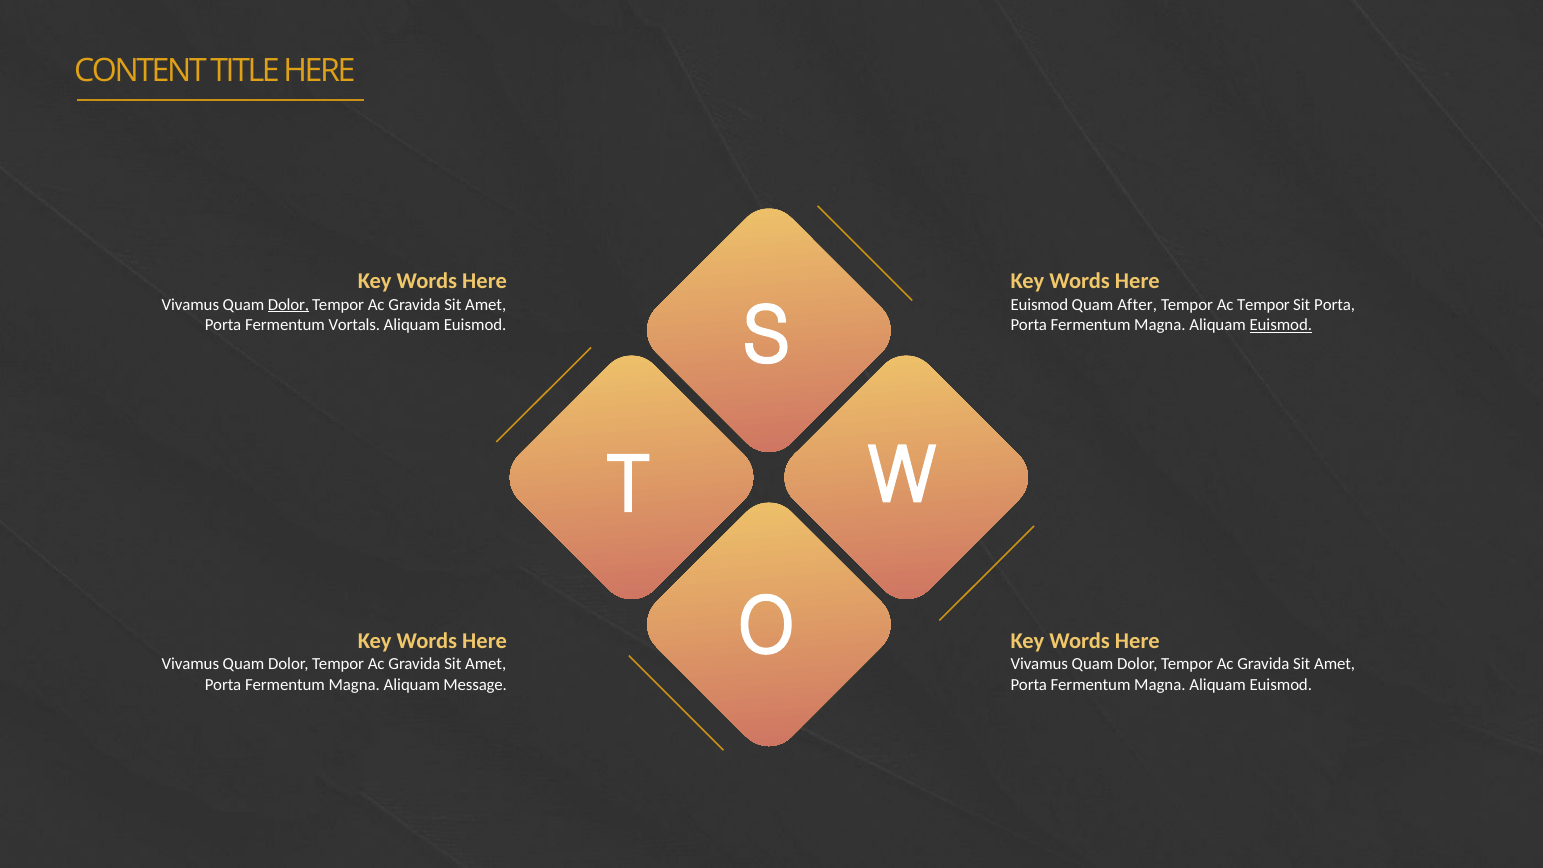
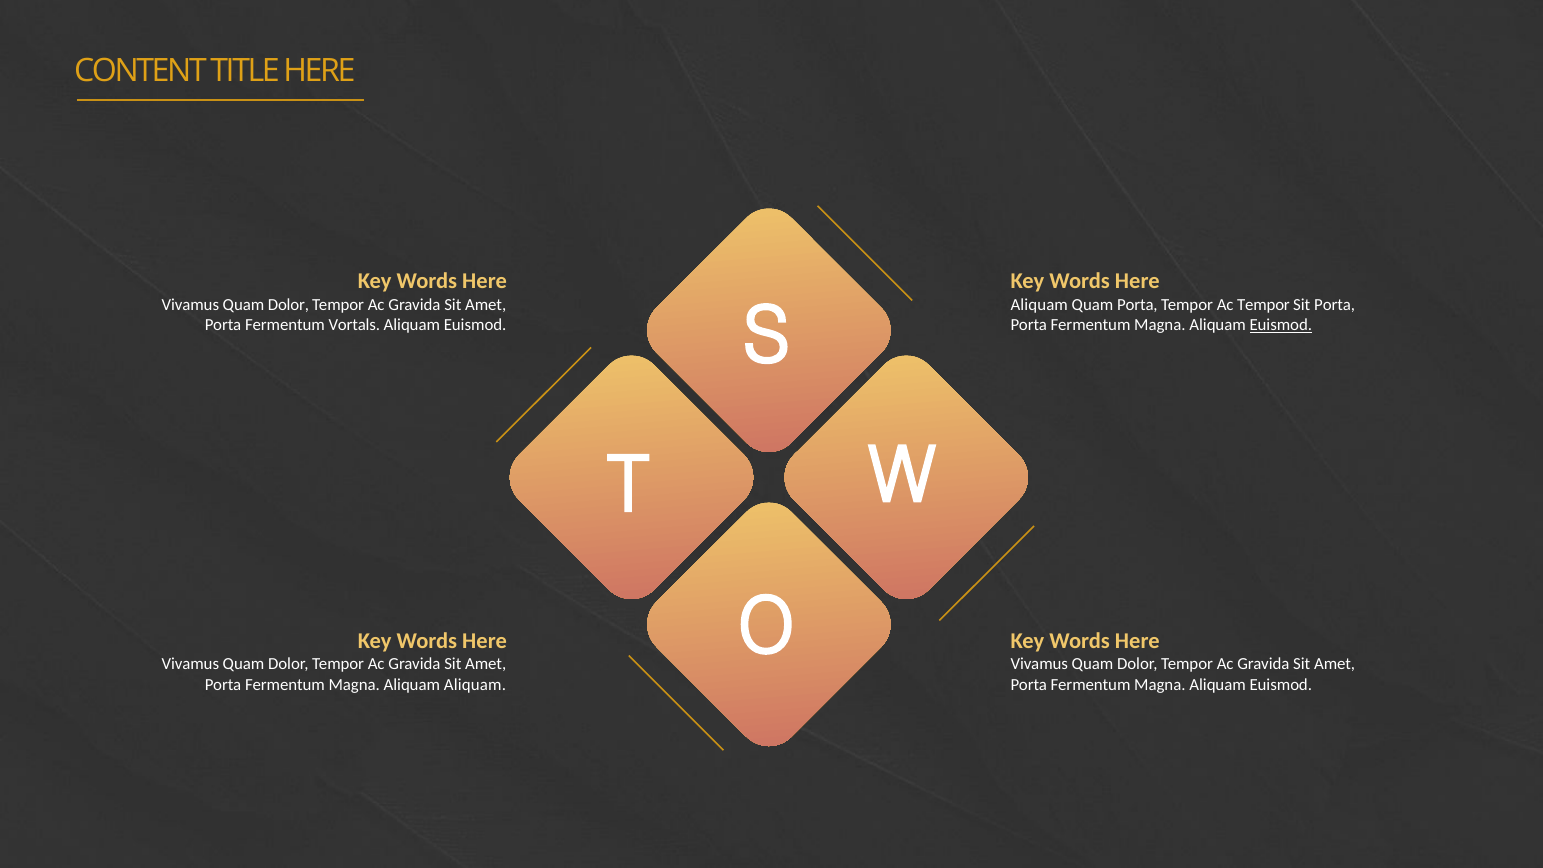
Dolor underline: present -> none (288, 305)
Euismod: Euismod -> Aliquam (1039, 305)
Quam After: After -> Porta (1137, 305)
Aliquam Message: Message -> Aliquam (475, 685)
